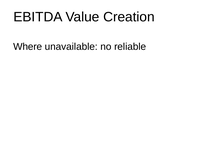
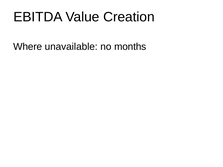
reliable: reliable -> months (130, 47)
